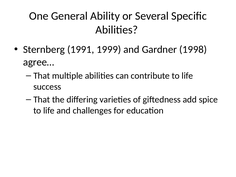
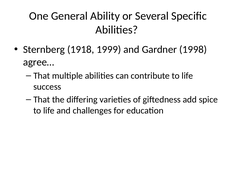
1991: 1991 -> 1918 (81, 50)
